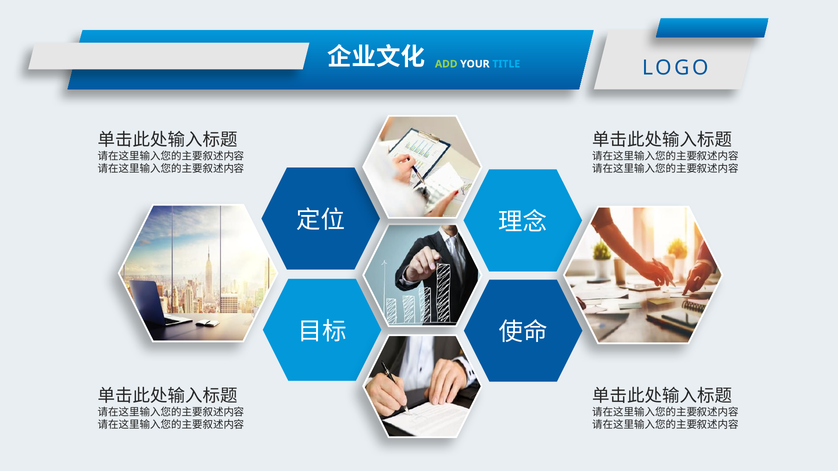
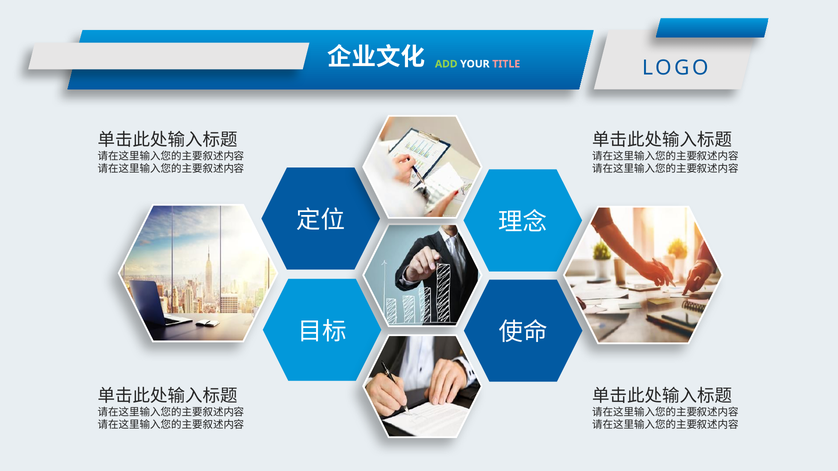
TITLE colour: light blue -> pink (506, 64)
